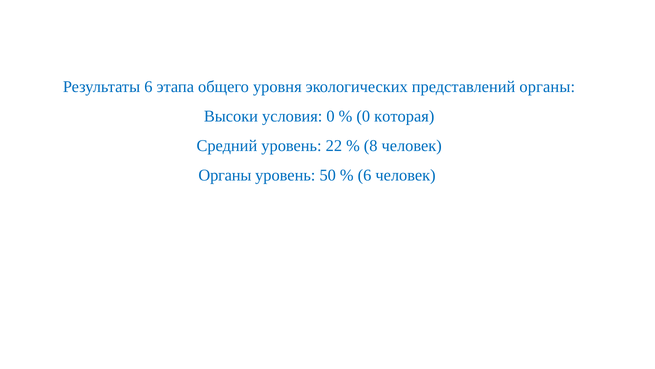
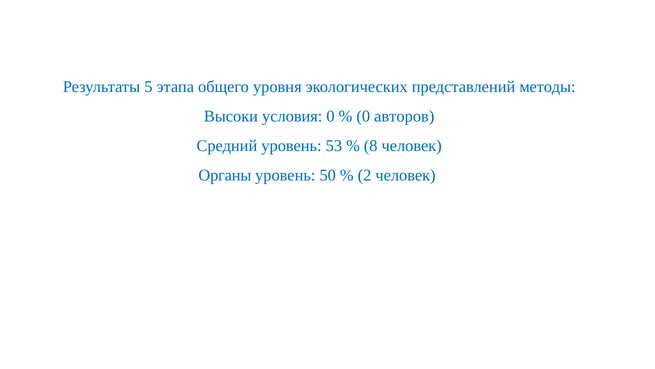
Результаты 6: 6 -> 5 (148, 87)
представлений органы: органы -> методы (547, 87)
которая: которая -> авторов (404, 116)
22: 22 -> 53 (334, 146)
6: 6 -> 2 (365, 175)
